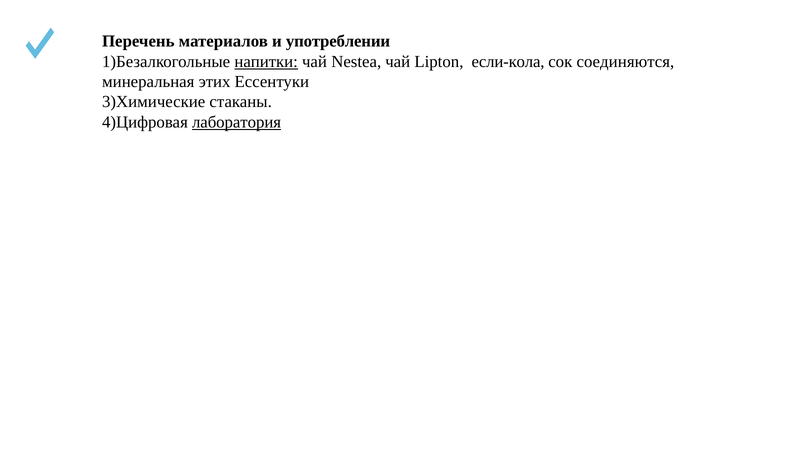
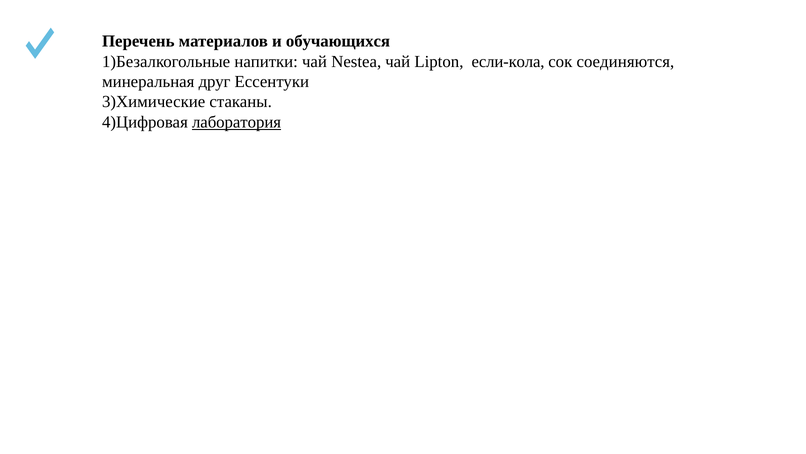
употреблении: употреблении -> обучающихся (338, 41)
напитки underline: present -> none (266, 61)
этих: этих -> друг (215, 82)
